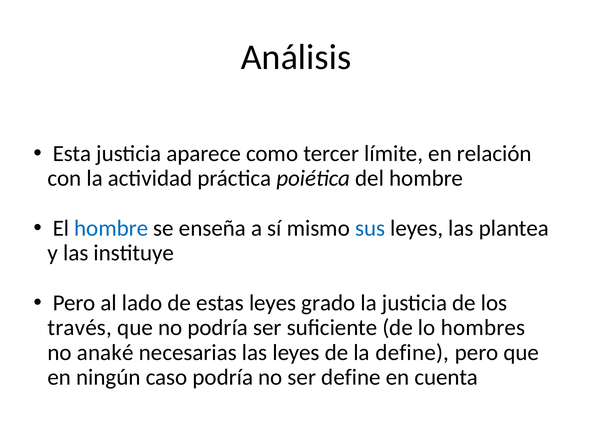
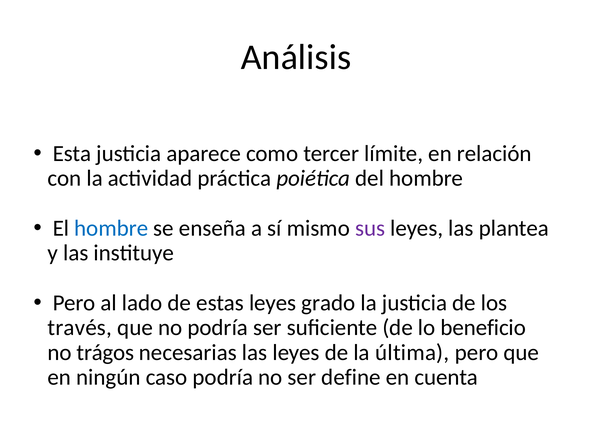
sus colour: blue -> purple (370, 228)
hombres: hombres -> beneficio (483, 328)
anaké: anaké -> trágos (105, 352)
la define: define -> última (412, 352)
